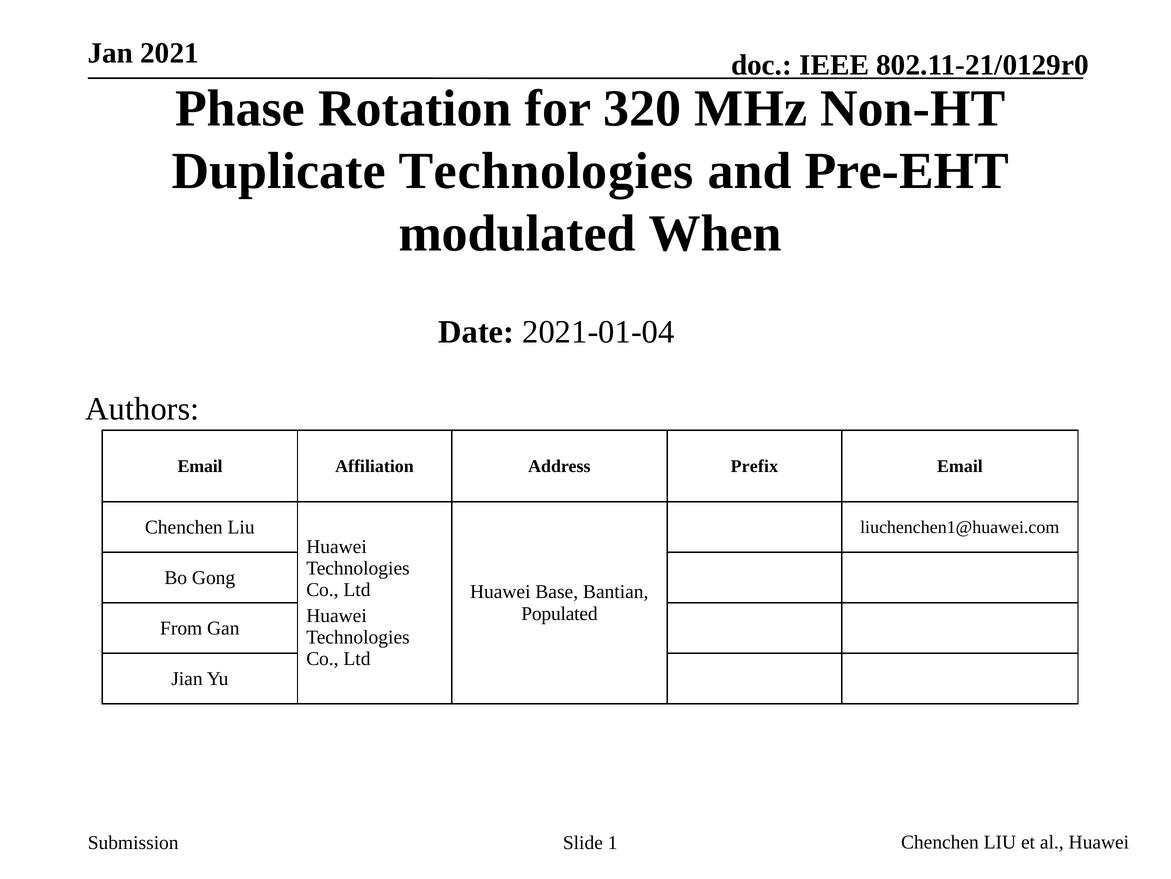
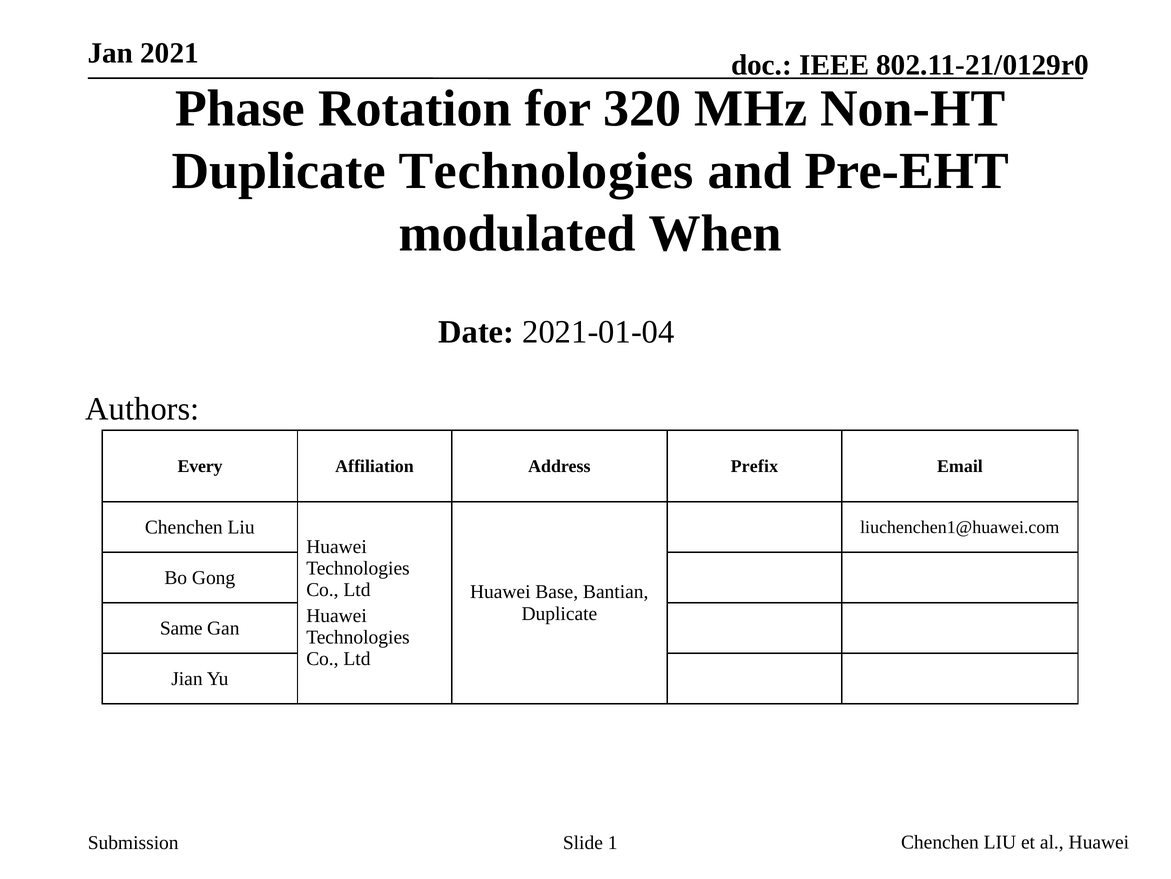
Email: Email -> Every (200, 466)
Populated: Populated -> Duplicate (559, 613)
From: From -> Same (181, 628)
